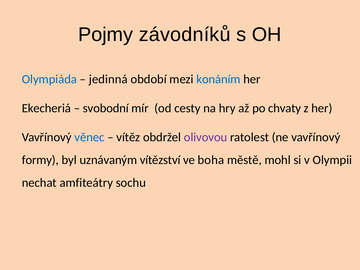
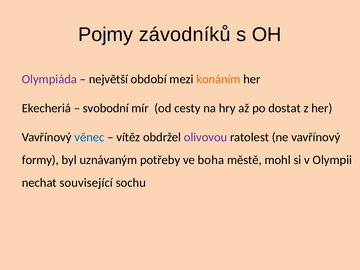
Olympiáda colour: blue -> purple (49, 79)
jedinná: jedinná -> největší (108, 79)
konáním colour: blue -> orange (218, 79)
chvaty: chvaty -> dostat (285, 108)
vítězství: vítězství -> potřeby (160, 160)
amfiteátry: amfiteátry -> související (86, 183)
